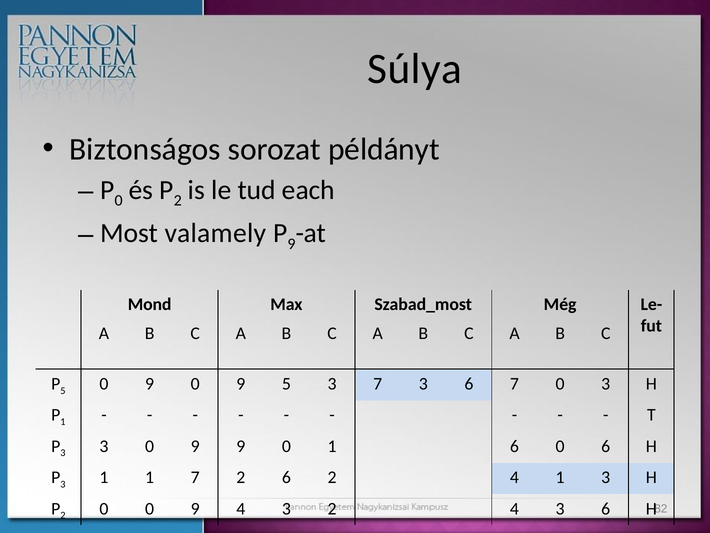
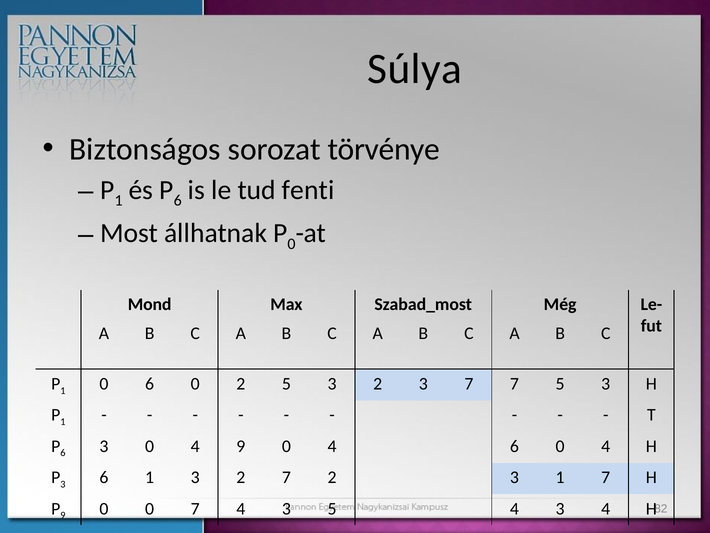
példányt: példányt -> törvénye (384, 149)
0: 0 -> 1 (119, 200)
2: 2 -> 6 (178, 200)
each: each -> fenti (308, 190)
valamely: valamely -> állhatnak (216, 233)
9: 9 -> 0 (292, 244)
5: 5 -> 1 (63, 390)
9: 9 -> 6 (150, 383)
9: 9 -> 2 (241, 383)
5 3 7: 7 -> 2 (378, 383)
6: 6 -> 7 (469, 383)
7 0: 0 -> 5 (560, 383)
3: 3 -> 6 (63, 453)
3 0 9: 9 -> 4 (195, 446)
9 0 1: 1 -> 4 (332, 446)
6 0 6: 6 -> 4 (606, 446)
3 1: 1 -> 6 (104, 477)
1 7: 7 -> 3 (195, 477)
2 6: 6 -> 7 (286, 477)
4: 4 -> 3 (514, 477)
1 3: 3 -> 7 (606, 477)
2: 2 -> 9 (63, 515)
0 0 9: 9 -> 7 (195, 508)
3 2: 2 -> 5 (332, 508)
4 3 6: 6 -> 4 (606, 508)
